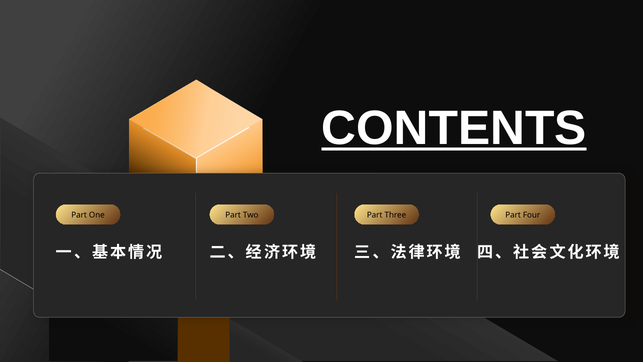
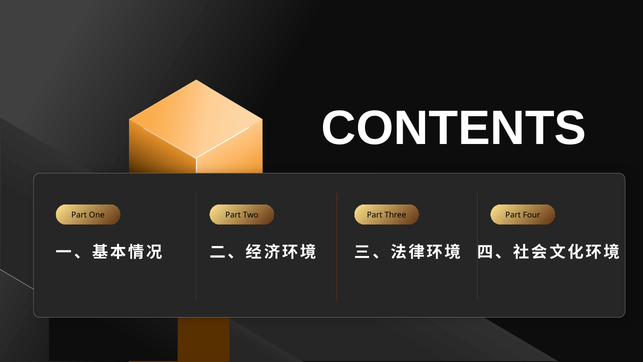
CONTENTS underline: present -> none (454, 128)
